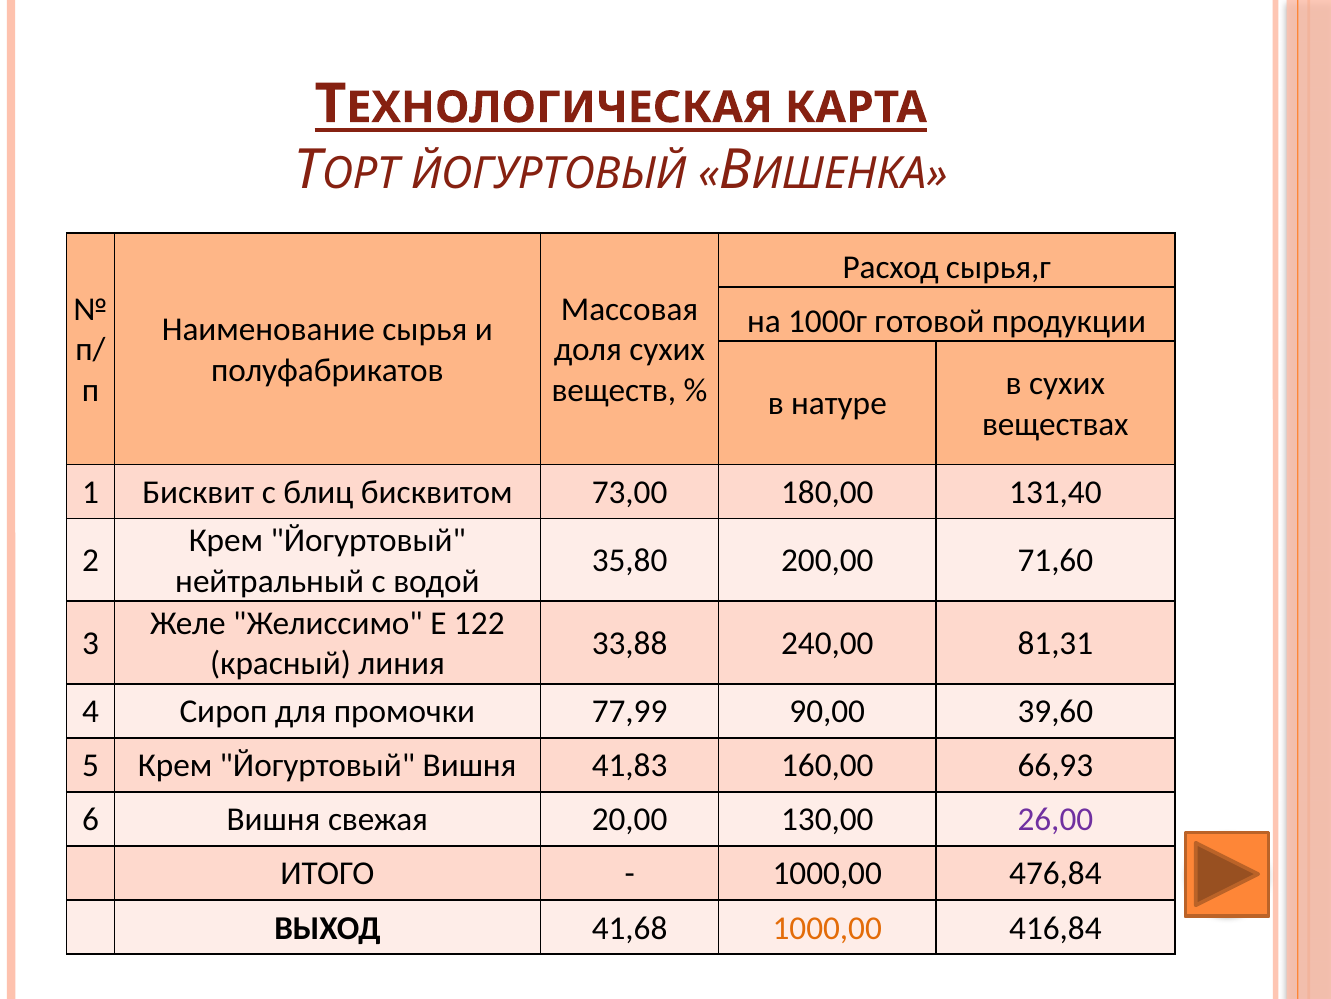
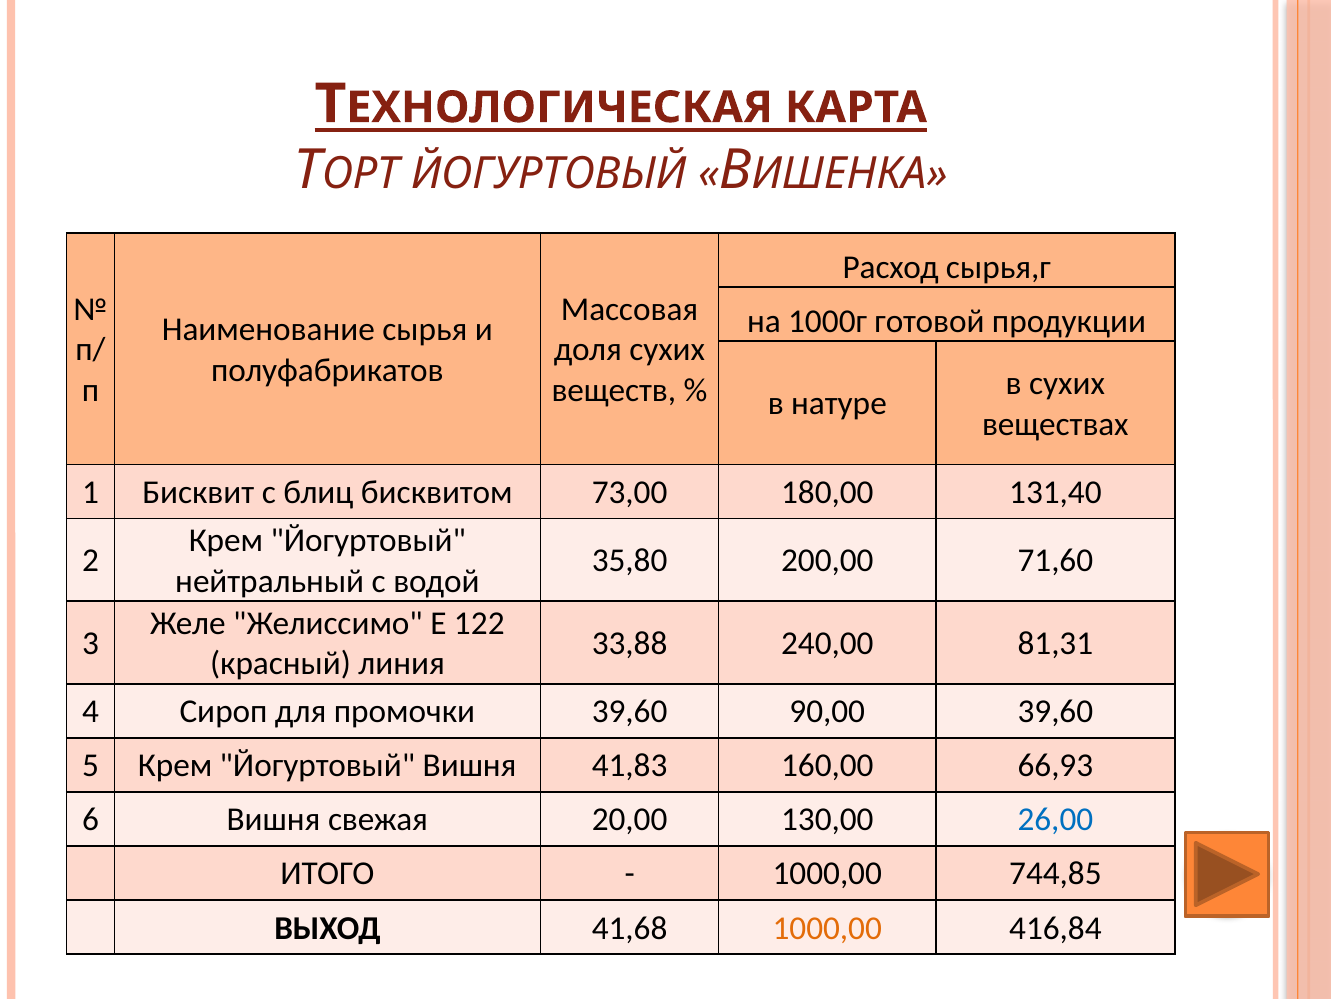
промочки 77,99: 77,99 -> 39,60 (630, 711)
26,00 colour: purple -> blue (1055, 819)
476,84: 476,84 -> 744,85 (1055, 873)
